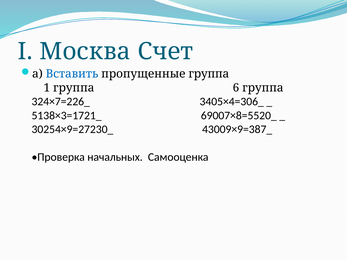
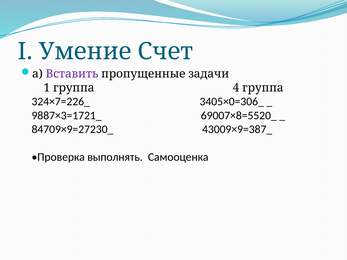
Москва: Москва -> Умение (85, 51)
Вставить colour: blue -> purple (72, 74)
пропущенные группа: группа -> задачи (209, 74)
6: 6 -> 4 (236, 88)
3405×4=306_: 3405×4=306_ -> 3405×0=306_ (232, 102)
5138×3=1721_: 5138×3=1721_ -> 9887×3=1721_ (67, 116)
30254×9=27230_: 30254×9=27230_ -> 84709×9=27230_ (72, 130)
начальных: начальных -> выполнять (115, 157)
